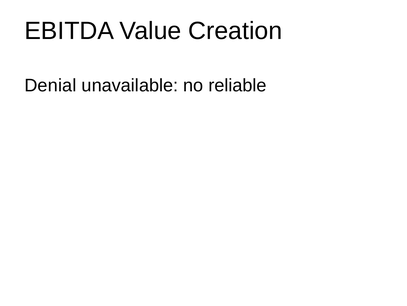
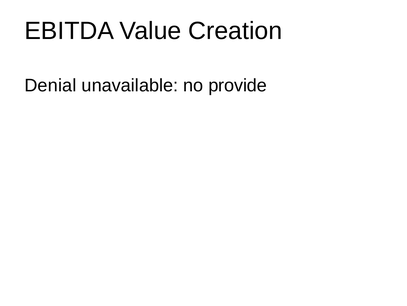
reliable: reliable -> provide (238, 85)
